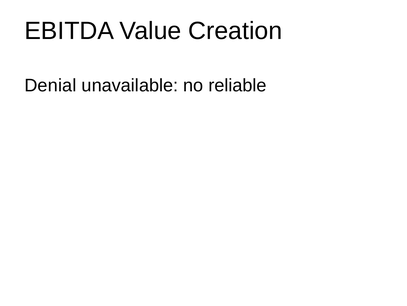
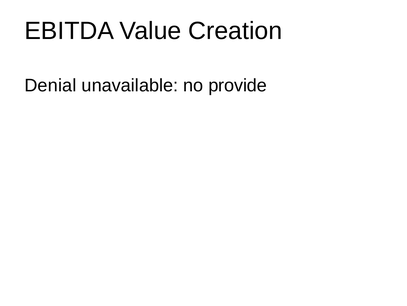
reliable: reliable -> provide (238, 85)
